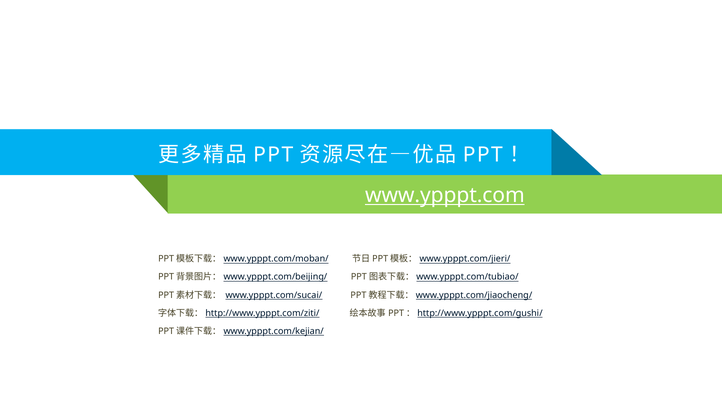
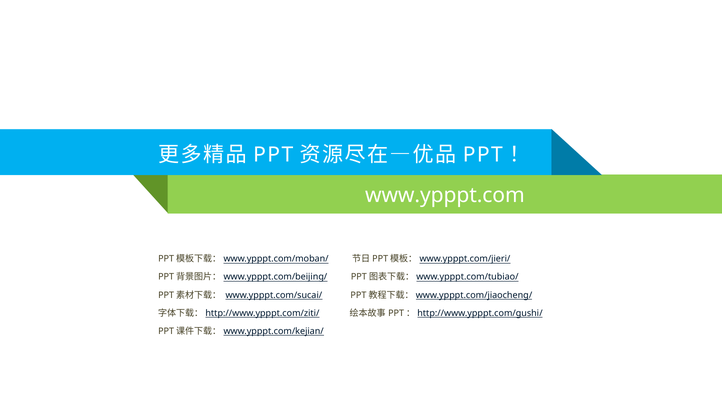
www.ypppt.com underline: present -> none (445, 196)
